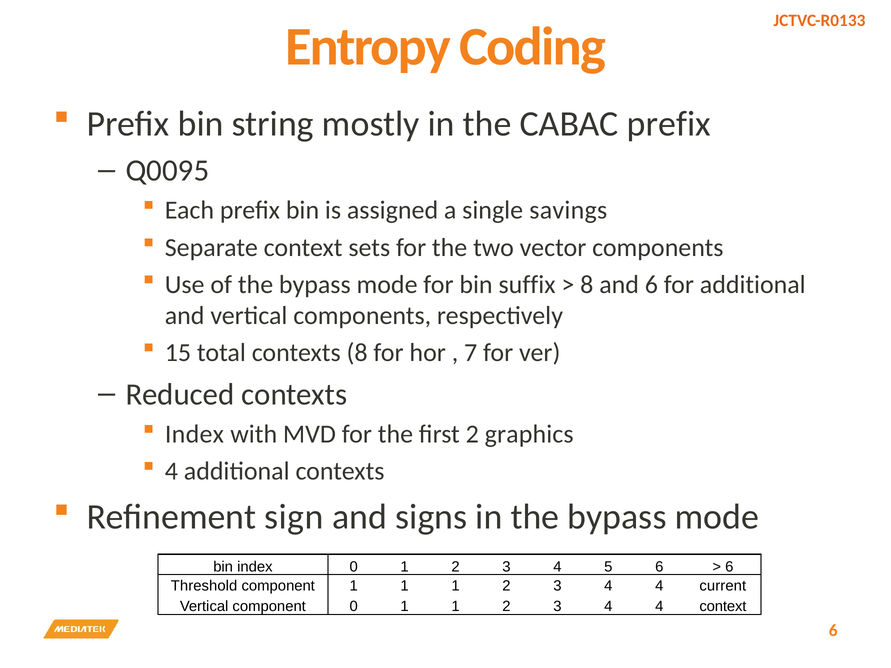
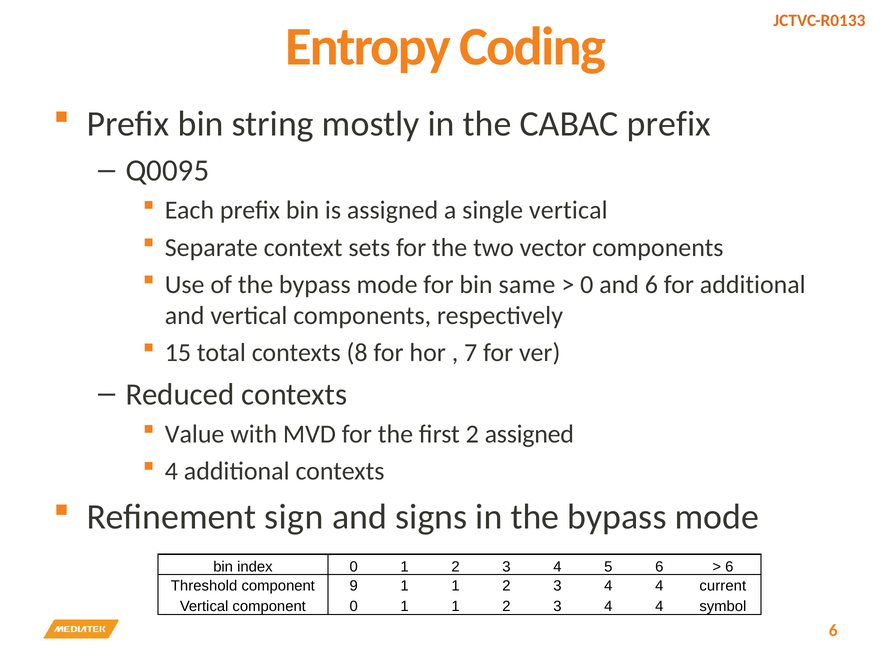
single savings: savings -> vertical (568, 210)
suffix: suffix -> same (527, 285)
8: 8 -> 0 (587, 285)
Index: Index -> Value (195, 434)
2 graphics: graphics -> assigned (529, 434)
component 1: 1 -> 9 (354, 586)
4 context: context -> symbol (723, 607)
